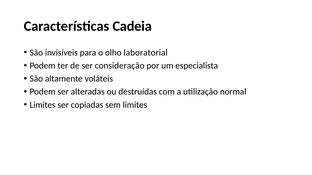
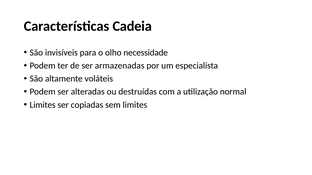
laboratorial: laboratorial -> necessidade (146, 53)
consideração: consideração -> armazenadas (120, 66)
